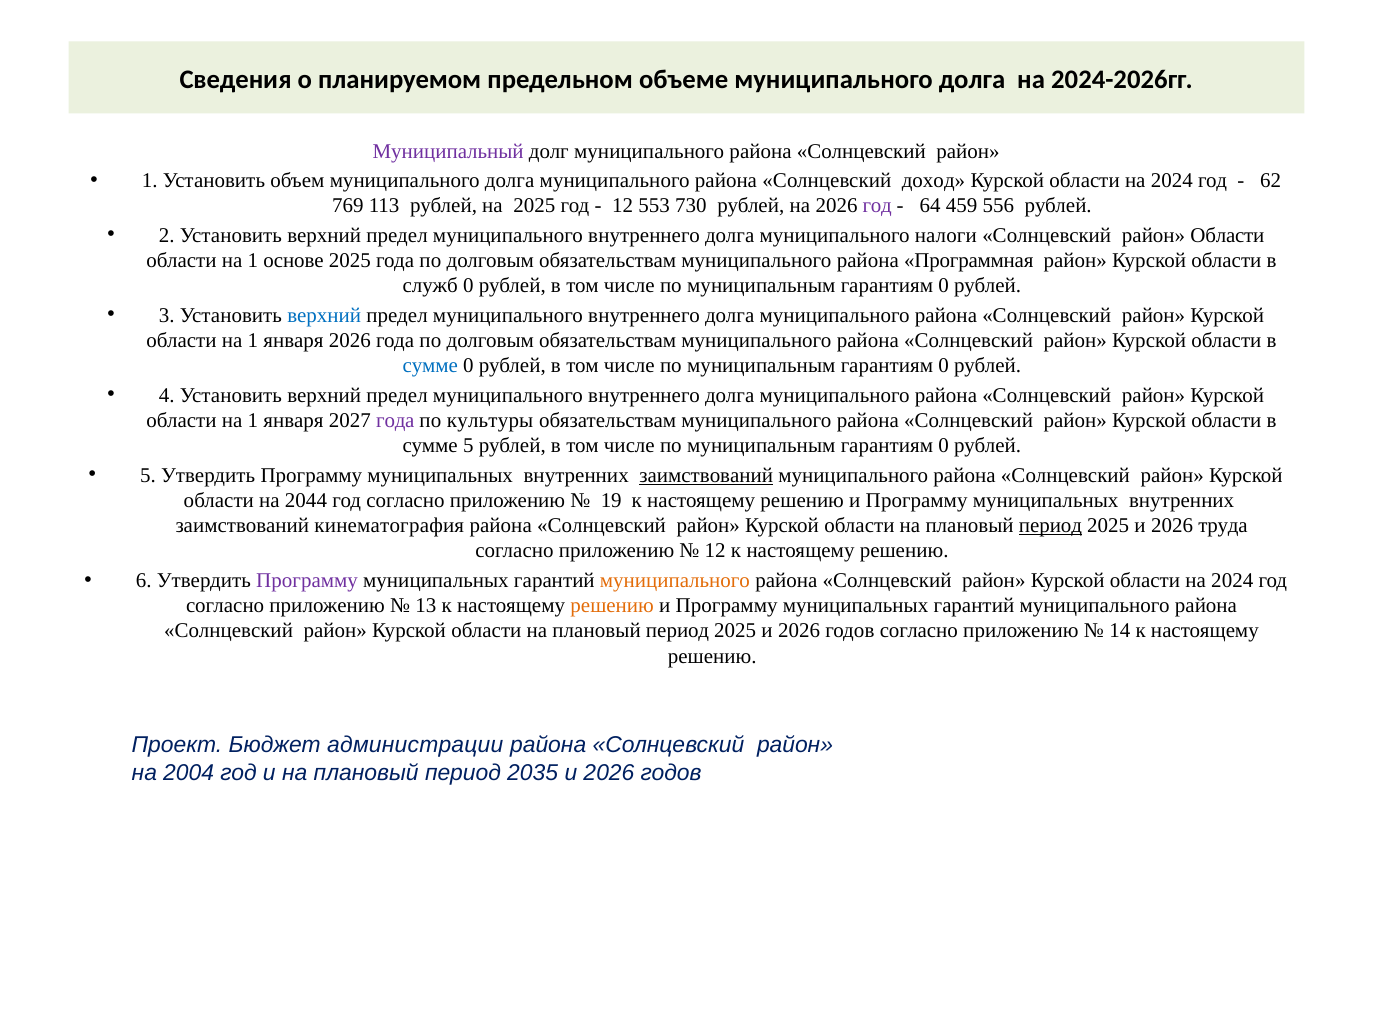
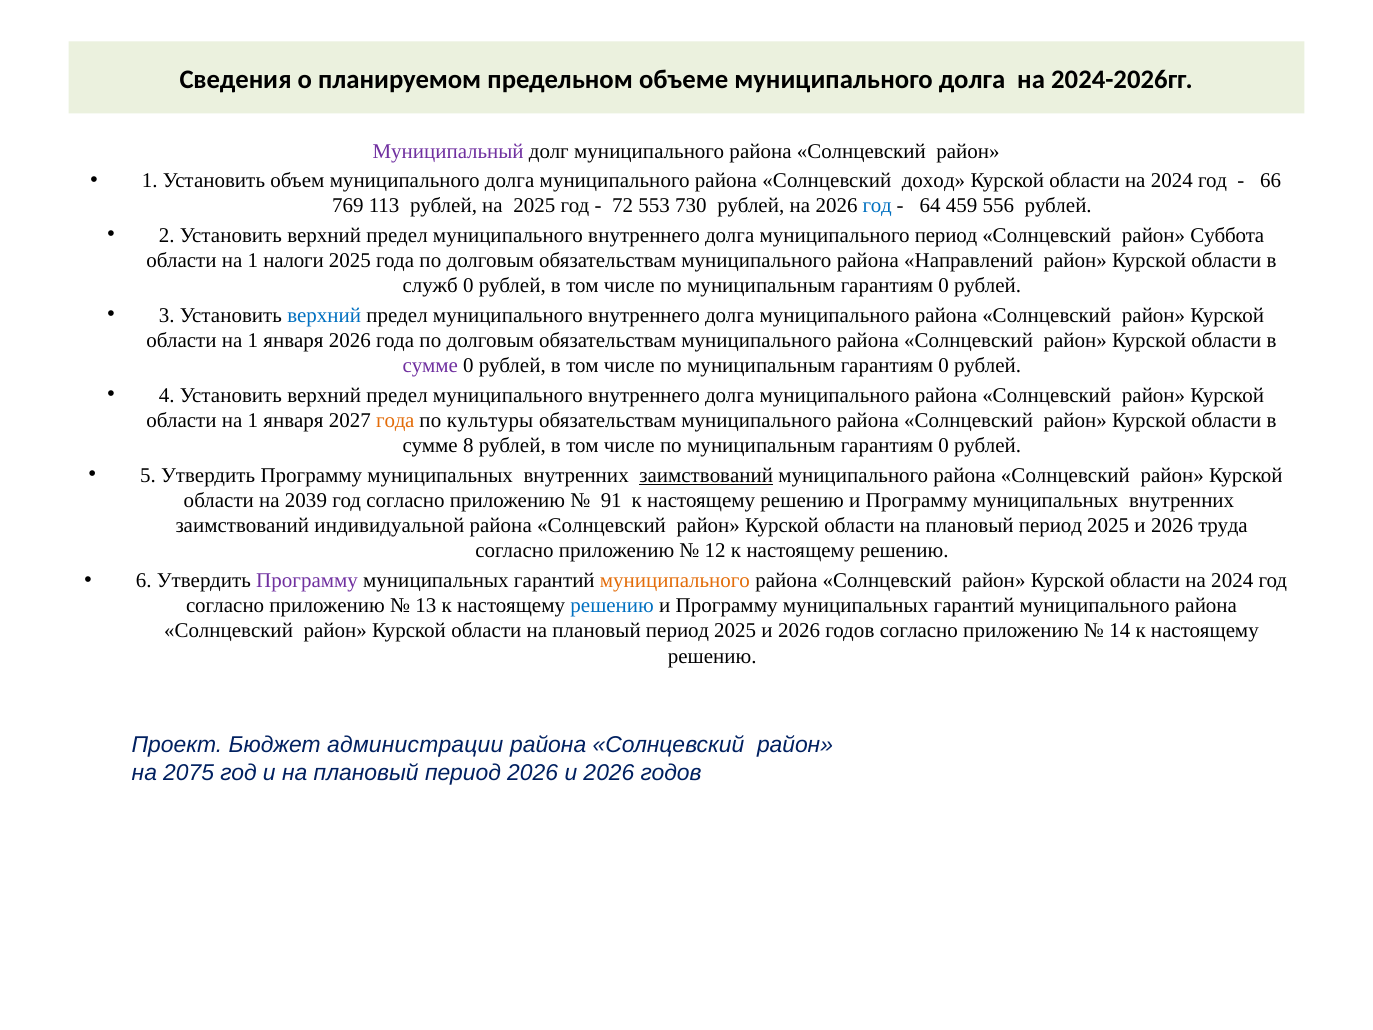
62: 62 -> 66 (1271, 181)
12: 12 -> 72 (623, 206)
год colour: purple -> blue (877, 206)
муниципального налоги: налоги -> период (946, 235)
район Области: Области -> Суббота (1227, 235)
основе: основе -> налоги (294, 260)
Программная: Программная -> Направлений (969, 260)
сумме colour: blue -> purple (430, 366)
года colour: purple -> orange (395, 420)
сумме 5: 5 -> 8 (468, 446)
2044: 2044 -> 2039 (306, 500)
19: 19 -> 91 (611, 500)
кинематография: кинематография -> индивидуальной (389, 526)
период underline: present -> none (1050, 526)
решению colour: orange -> blue (612, 606)
2004: 2004 -> 2075 (189, 772)
период 2035: 2035 -> 2026 (533, 772)
